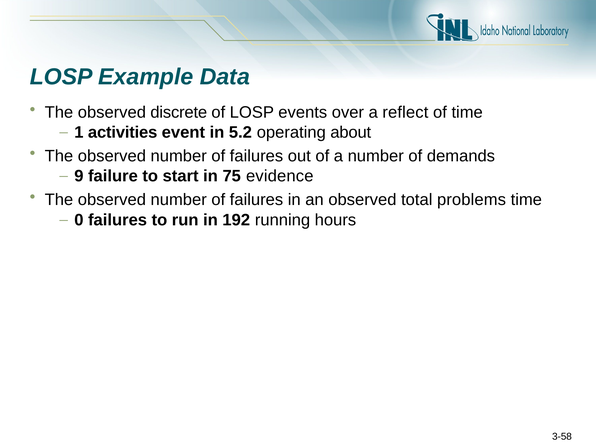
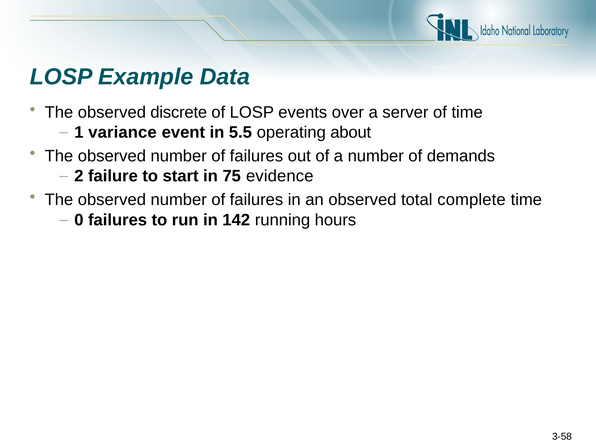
reflect: reflect -> server (405, 112)
activities: activities -> variance (122, 132)
5.2: 5.2 -> 5.5 (240, 132)
9: 9 -> 2 (79, 176)
problems: problems -> complete (471, 200)
192: 192 -> 142 (236, 220)
